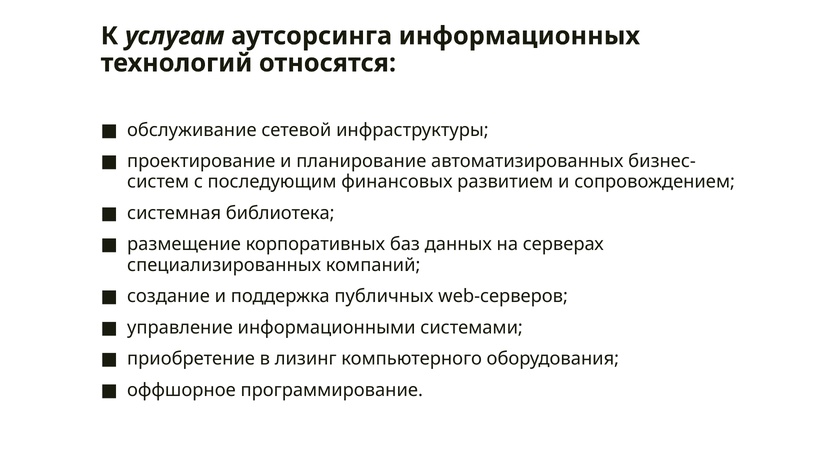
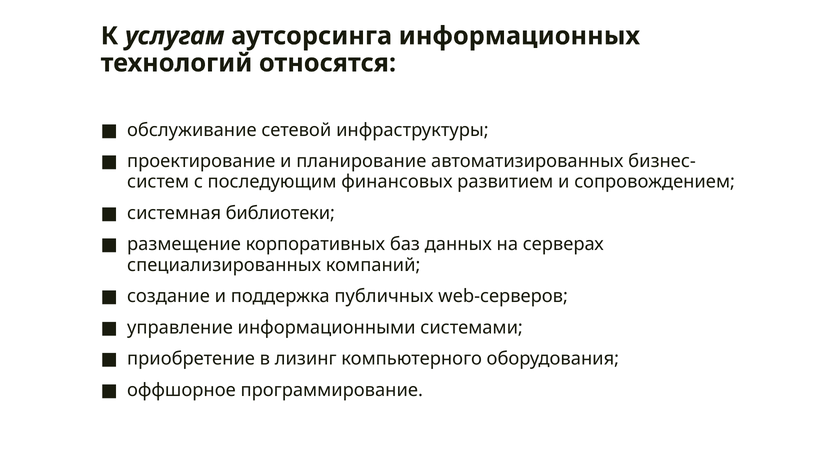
библиотека: библиотека -> библиотеки (280, 213)
